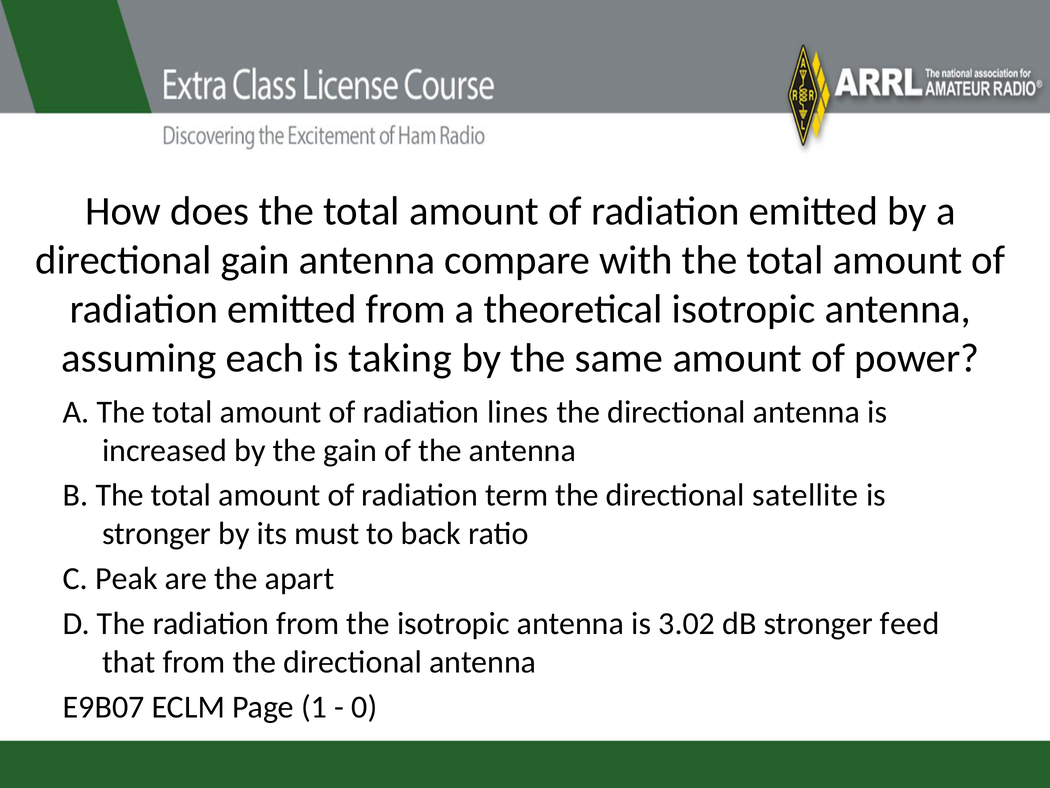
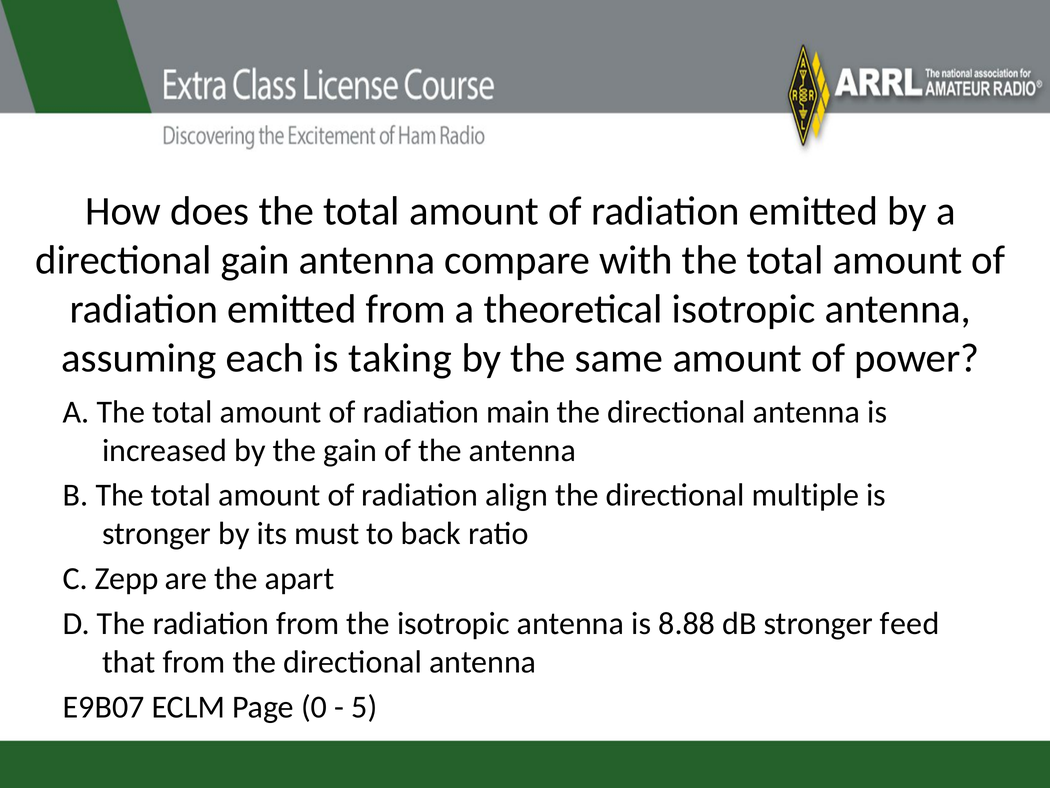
lines: lines -> main (518, 412)
term: term -> align (517, 495)
satellite: satellite -> multiple (805, 495)
Peak: Peak -> Zepp (127, 578)
3.02: 3.02 -> 8.88 (687, 623)
1: 1 -> 0 (314, 707)
0: 0 -> 5 (364, 707)
